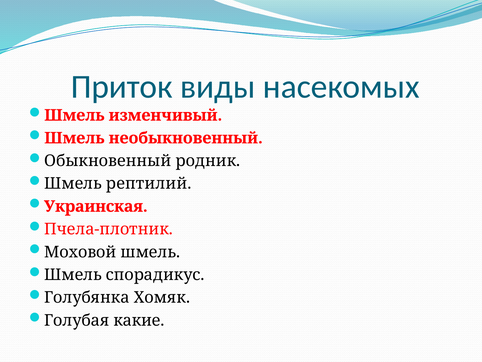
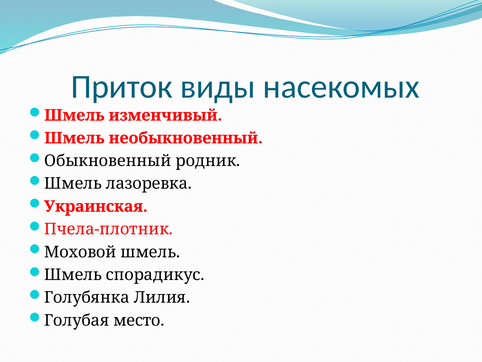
рептилий: рептилий -> лазоревка (149, 183)
Хомяк: Хомяк -> Лилия (162, 297)
какие: какие -> место (139, 320)
